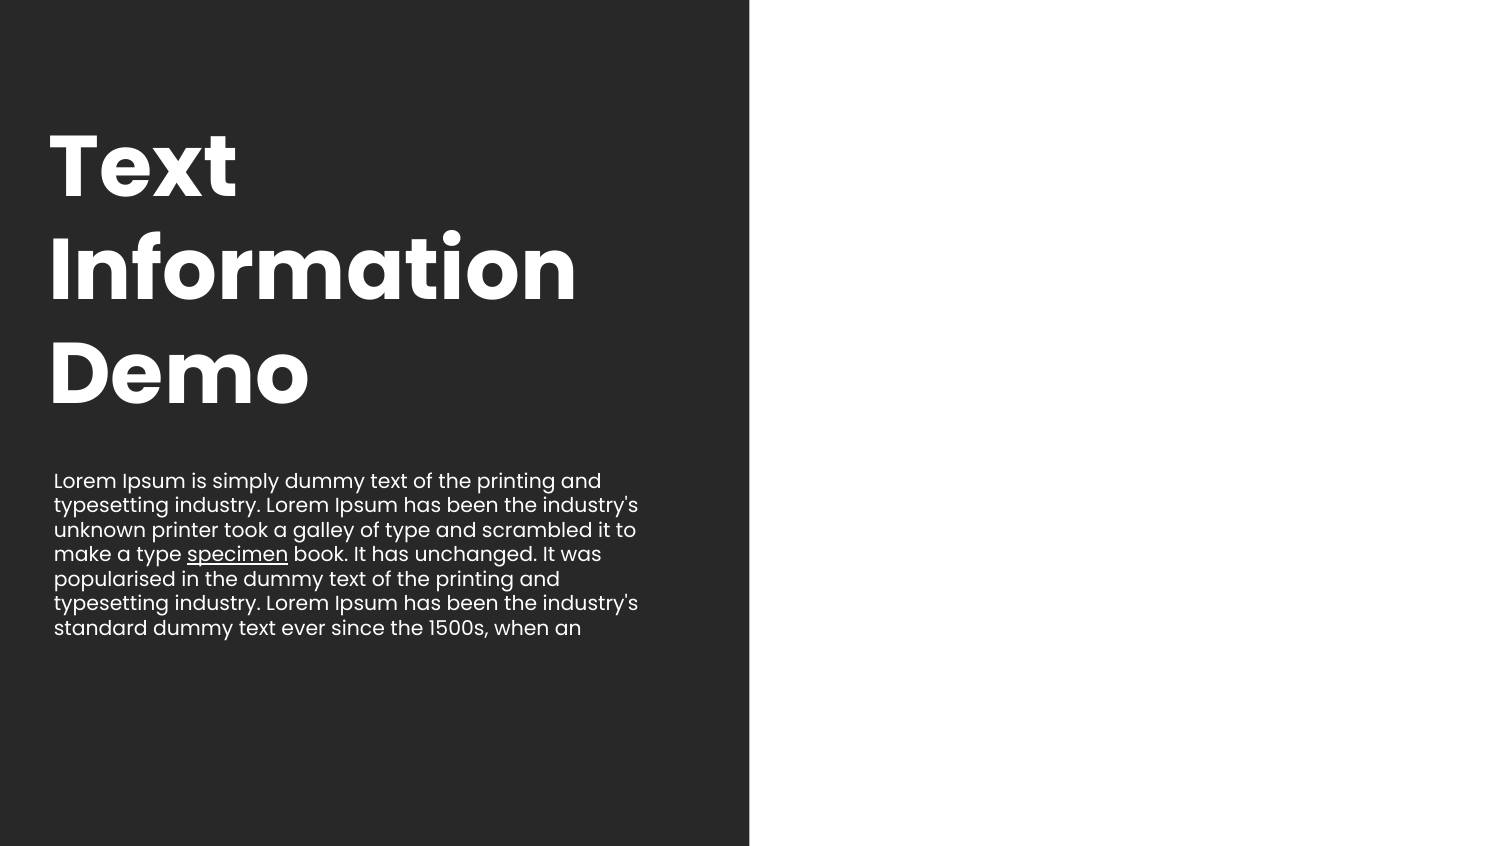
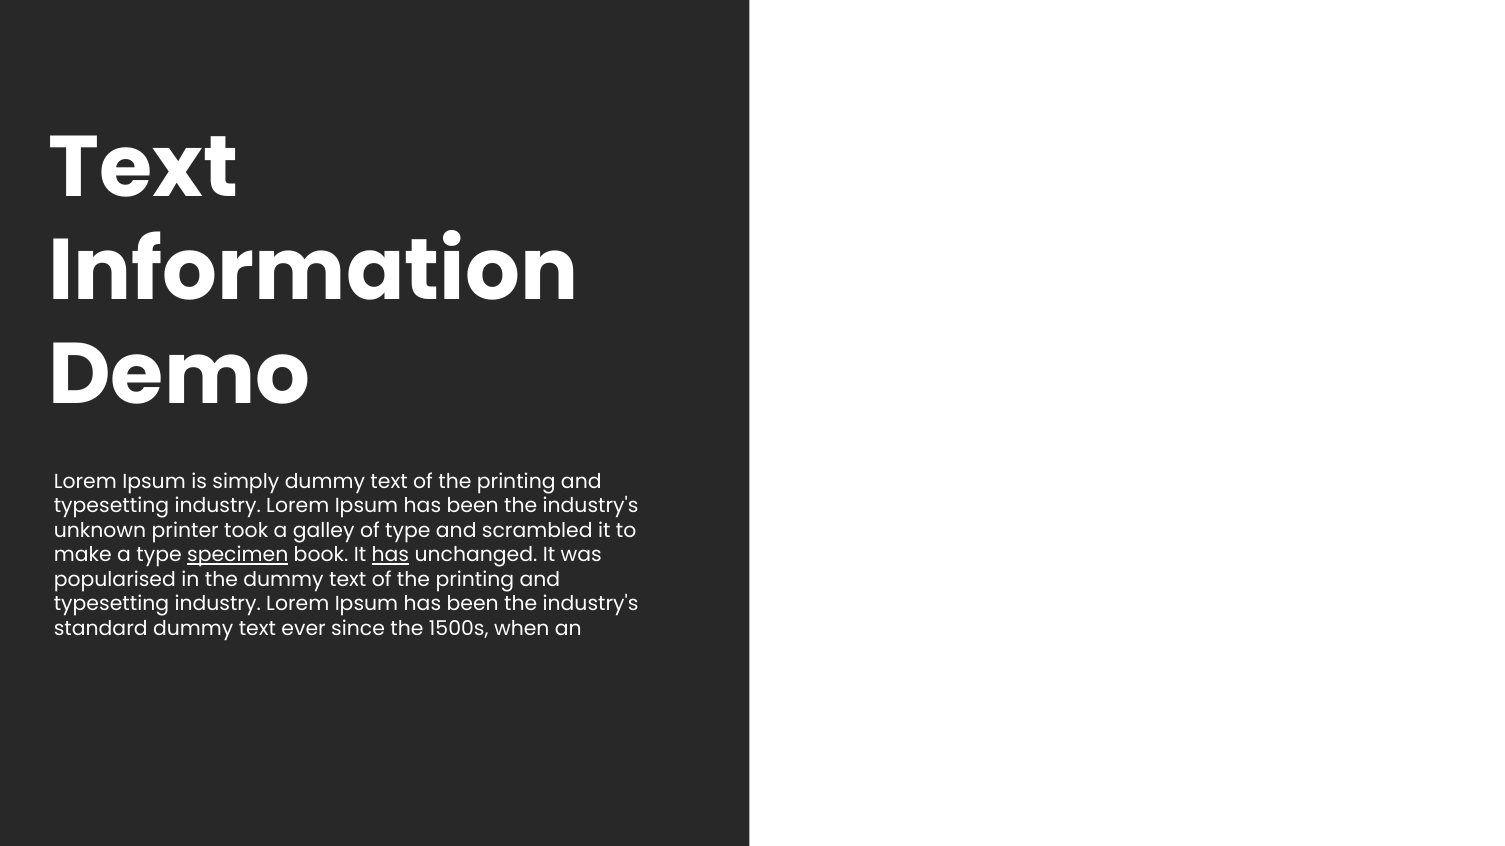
has underline: none -> present (390, 556)
